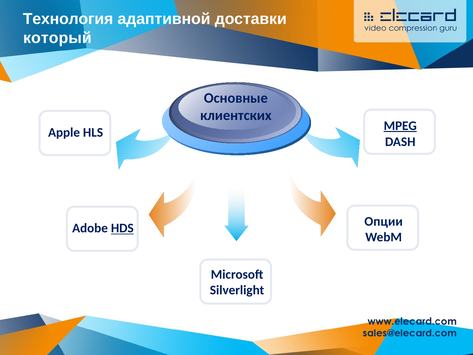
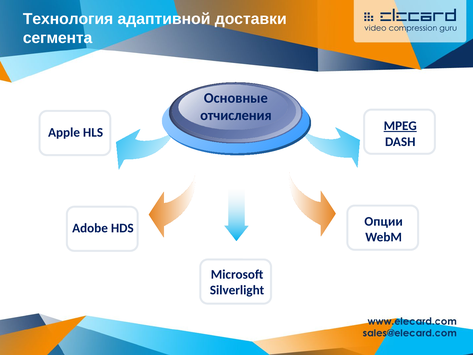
который: который -> сегмента (58, 38)
клиентских: клиентских -> отчисления (236, 115)
HDS underline: present -> none (122, 228)
